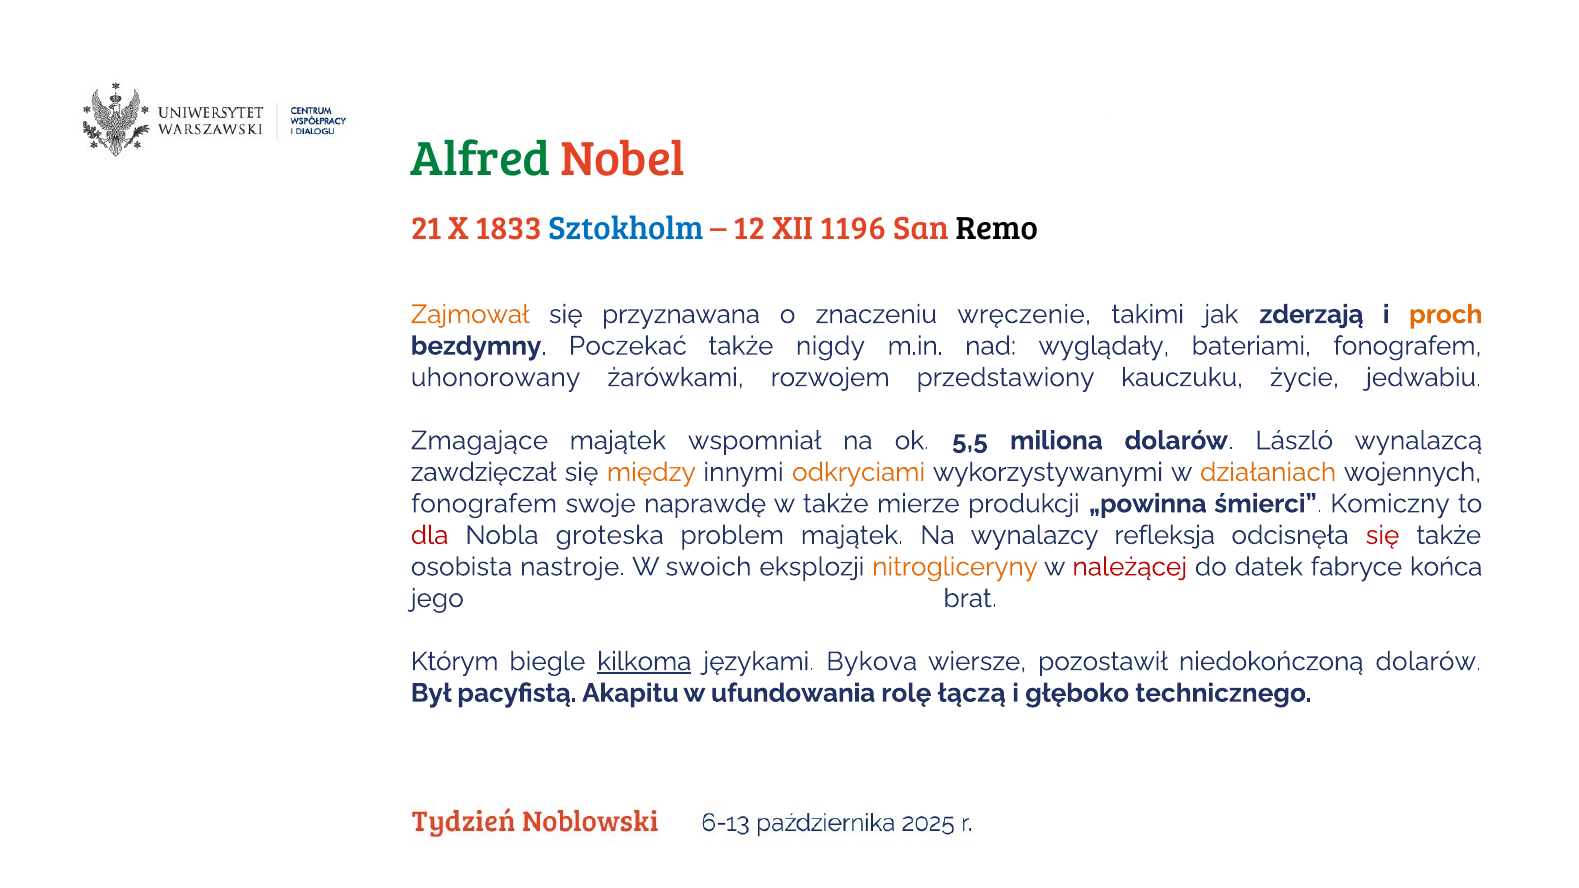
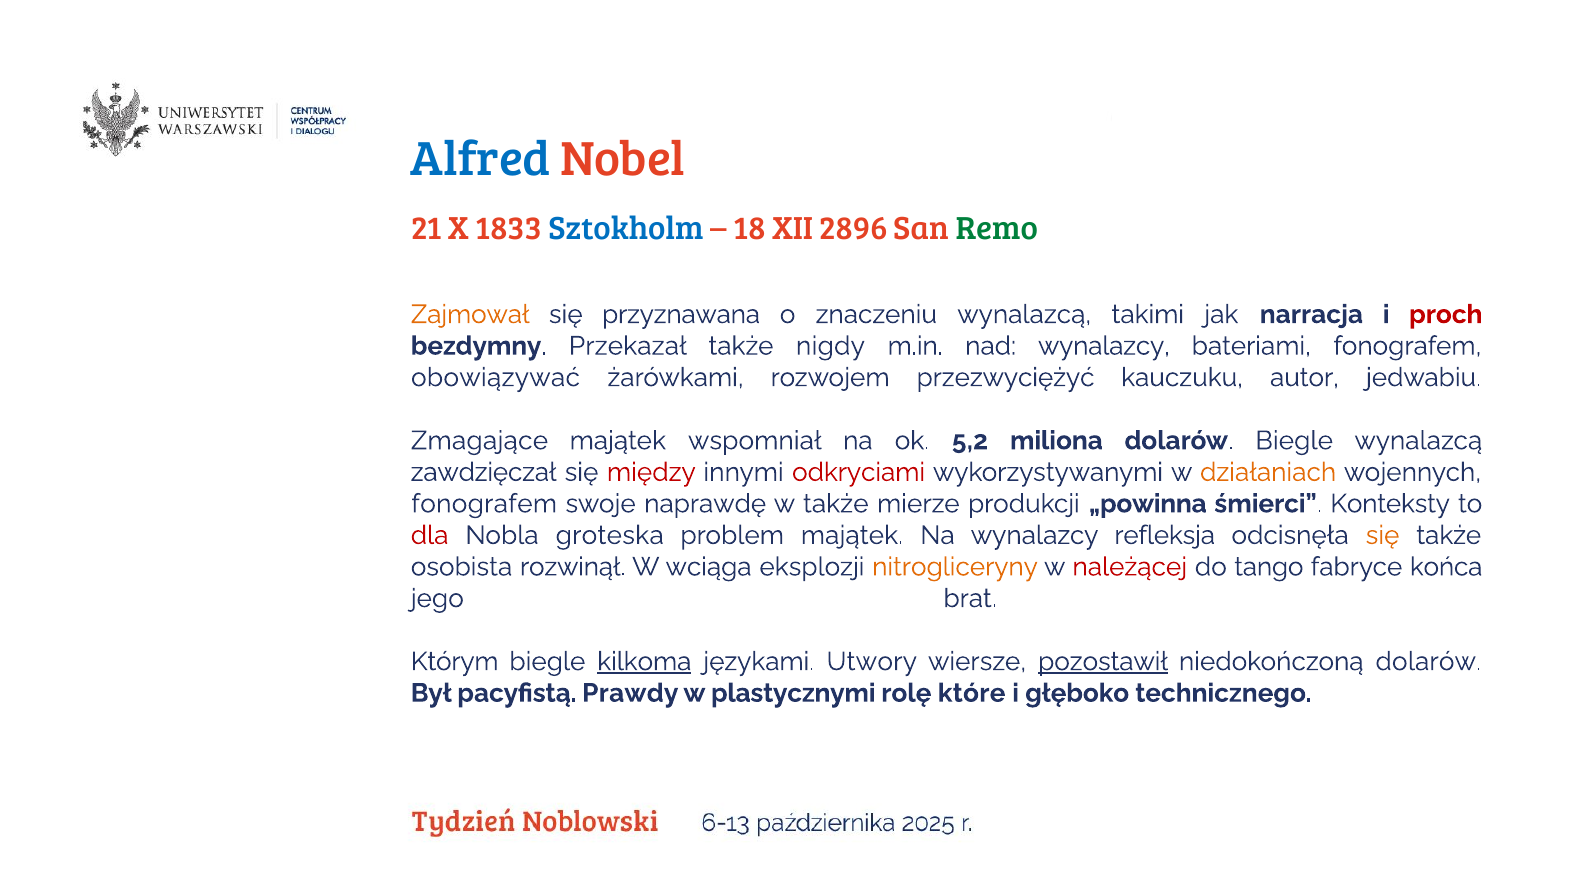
Alfred colour: green -> blue (481, 160)
12: 12 -> 18 (749, 229)
1196: 1196 -> 2896 (853, 229)
Remo colour: black -> green (997, 229)
znaczeniu wręczenie: wręczenie -> wynalazcą (1024, 314)
zderzają: zderzają -> narracja (1311, 314)
proch colour: orange -> red (1446, 314)
Poczekać: Poczekać -> Przekazał (628, 346)
nad wyglądały: wyglądały -> wynalazcy (1104, 346)
uhonorowany: uhonorowany -> obowiązywać (495, 378)
przedstawiony: przedstawiony -> przezwyciężyć (1006, 378)
życie: życie -> autor (1305, 378)
5,5: 5,5 -> 5,2 (970, 441)
dolarów László: László -> Biegle (1294, 441)
między colour: orange -> red (651, 472)
odkryciami colour: orange -> red (859, 472)
Komiczny: Komiczny -> Konteksty (1390, 504)
się colour: red -> orange (1383, 535)
nastroje: nastroje -> rozwinął (573, 567)
swoich: swoich -> wciąga (709, 567)
datek: datek -> tango (1269, 567)
Bykova: Bykova -> Utwory (872, 662)
pozostawił underline: none -> present (1103, 662)
Akapitu: Akapitu -> Prawdy (630, 693)
ufundowania: ufundowania -> plastycznymi (793, 693)
łączą: łączą -> które (972, 693)
